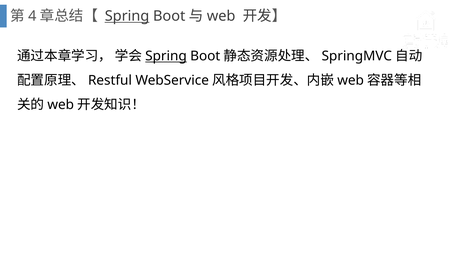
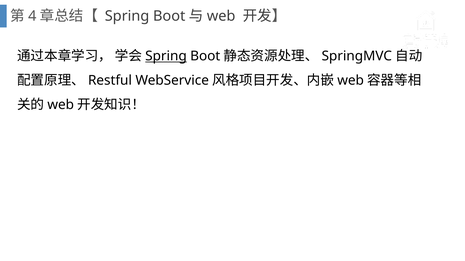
Spring underline: present -> none (127, 16)
